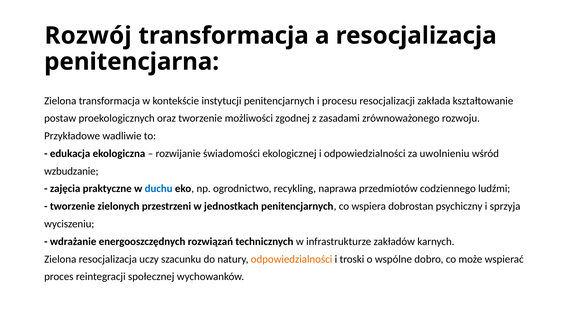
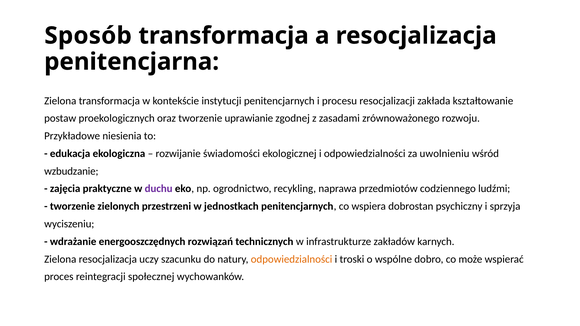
Rozwój: Rozwój -> Sposób (88, 36)
możliwości: możliwości -> uprawianie (249, 118)
wadliwie: wadliwie -> niesienia (122, 136)
duchu colour: blue -> purple (159, 189)
